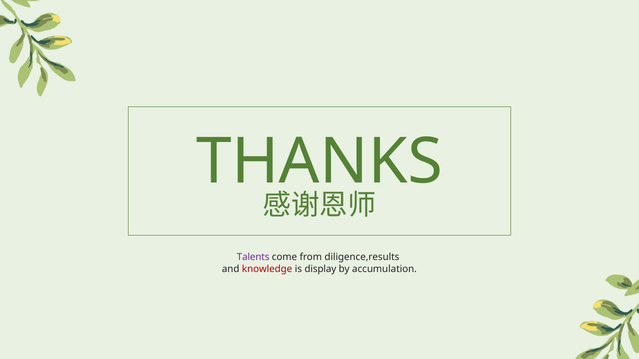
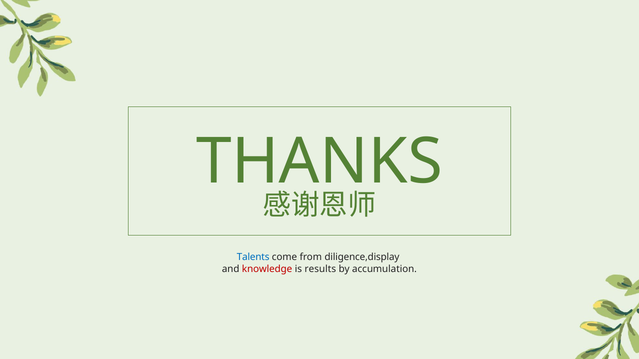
Talents colour: purple -> blue (253, 257)
diligence,results: diligence,results -> diligence,display (362, 257)
display: display -> results (320, 269)
